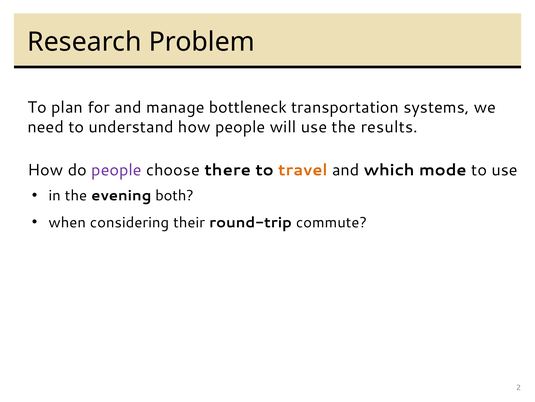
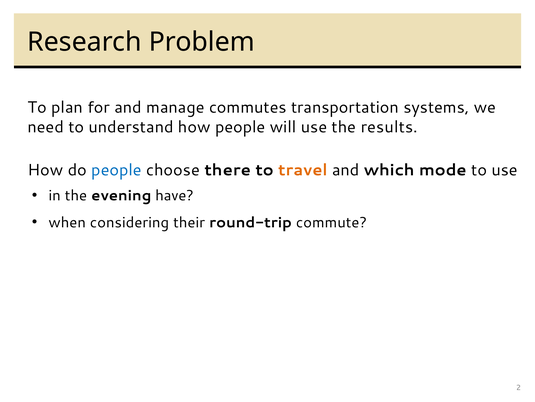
bottleneck: bottleneck -> commutes (248, 107)
people colour: purple -> blue (117, 170)
both: both -> have (175, 195)
